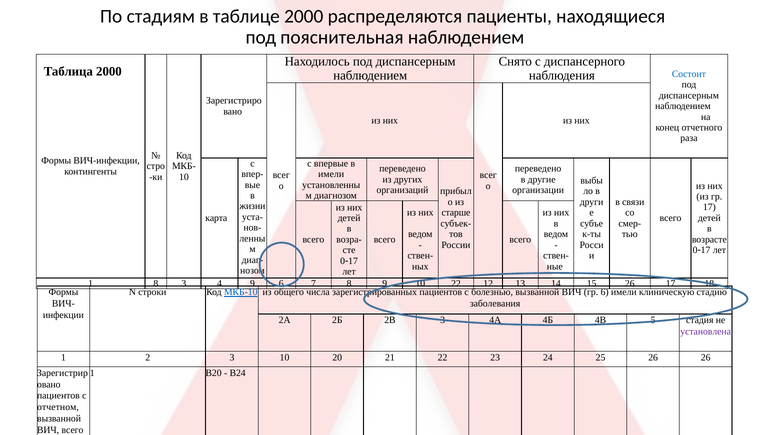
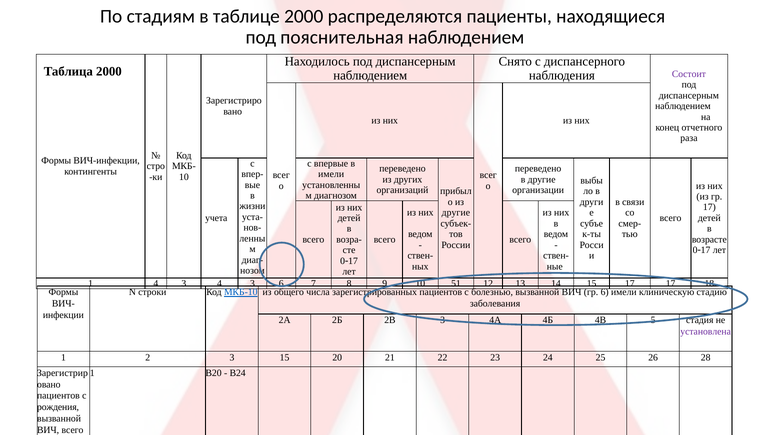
Состоит colour: blue -> purple (689, 74)
старше: старше -> другие (456, 213)
карта: карта -> учета (216, 218)
1 8: 8 -> 4 (156, 283)
3 4 9: 9 -> 3 (252, 283)
10 22: 22 -> 51 (456, 283)
15 26: 26 -> 17 (630, 283)
3 10: 10 -> 15 (285, 357)
26 26: 26 -> 28 (706, 357)
отчетном: отчетном -> рождения (58, 407)
